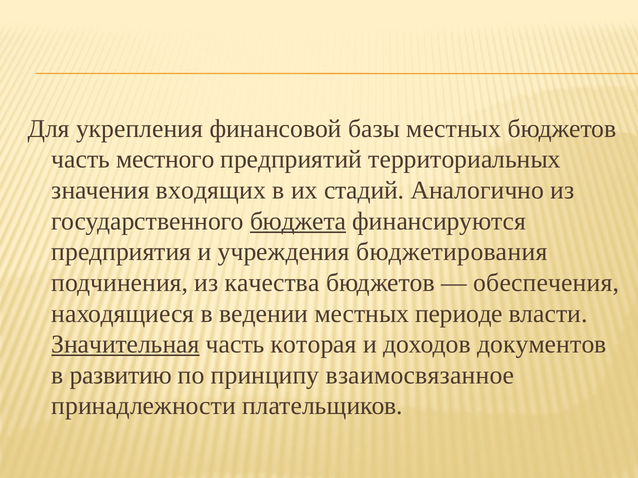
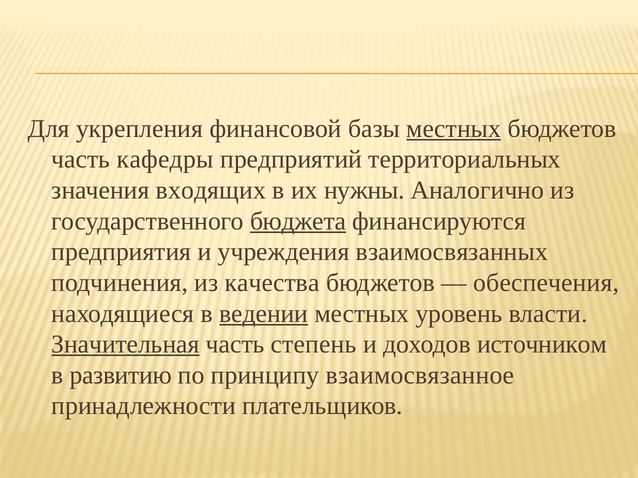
местных underline: none -> present (454, 129)
местного: местного -> кафедры (165, 160)
стадий: стадий -> нужны (364, 190)
бюджетирования: бюджетирования -> взаимосвязанных (452, 252)
ведении underline: none -> present (264, 314)
периоде: периоде -> уровень (459, 314)
которая: которая -> степень (314, 345)
документов: документов -> источником (542, 345)
